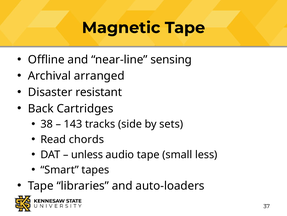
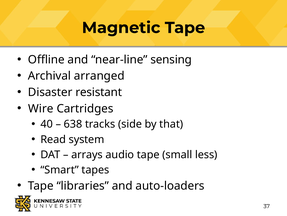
Back: Back -> Wire (41, 108)
38: 38 -> 40 (47, 124)
143: 143 -> 638 (73, 124)
sets: sets -> that (171, 124)
chords: chords -> system (86, 139)
unless: unless -> arrays (87, 154)
